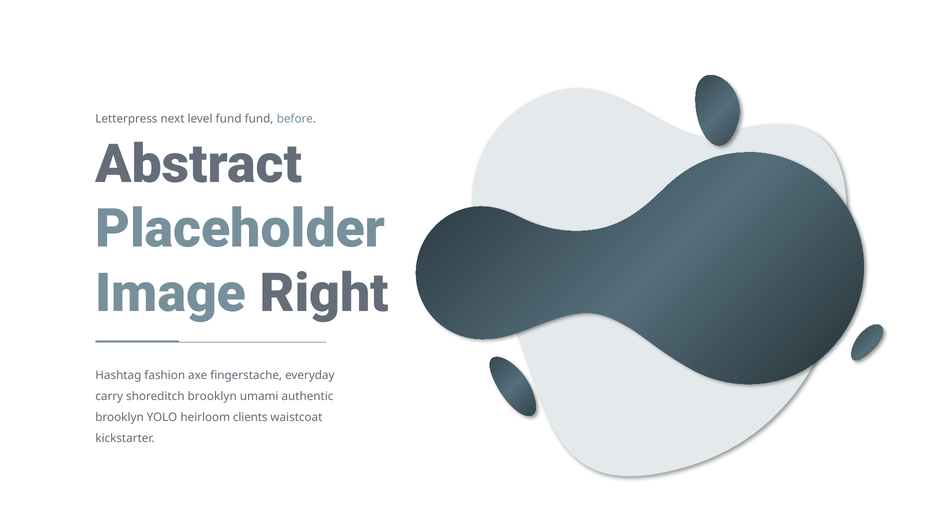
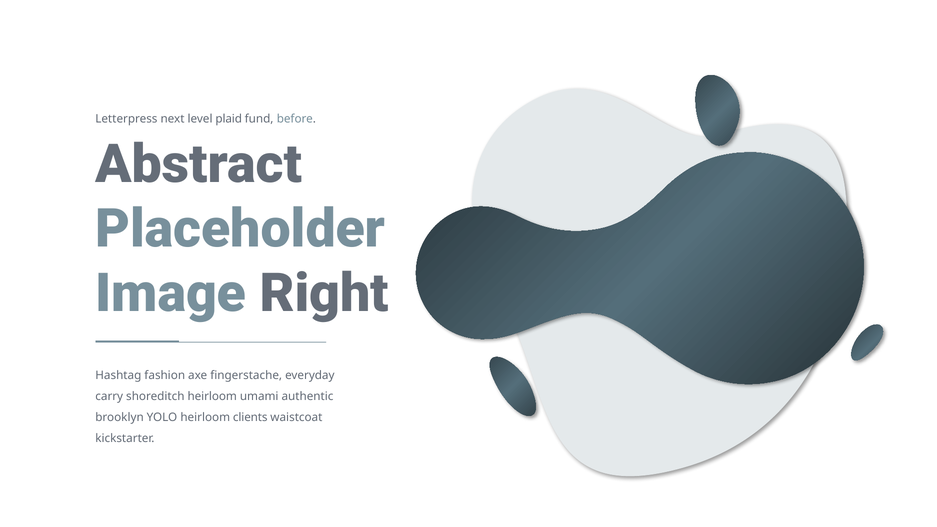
level fund: fund -> plaid (229, 119)
shoreditch brooklyn: brooklyn -> heirloom (212, 396)
